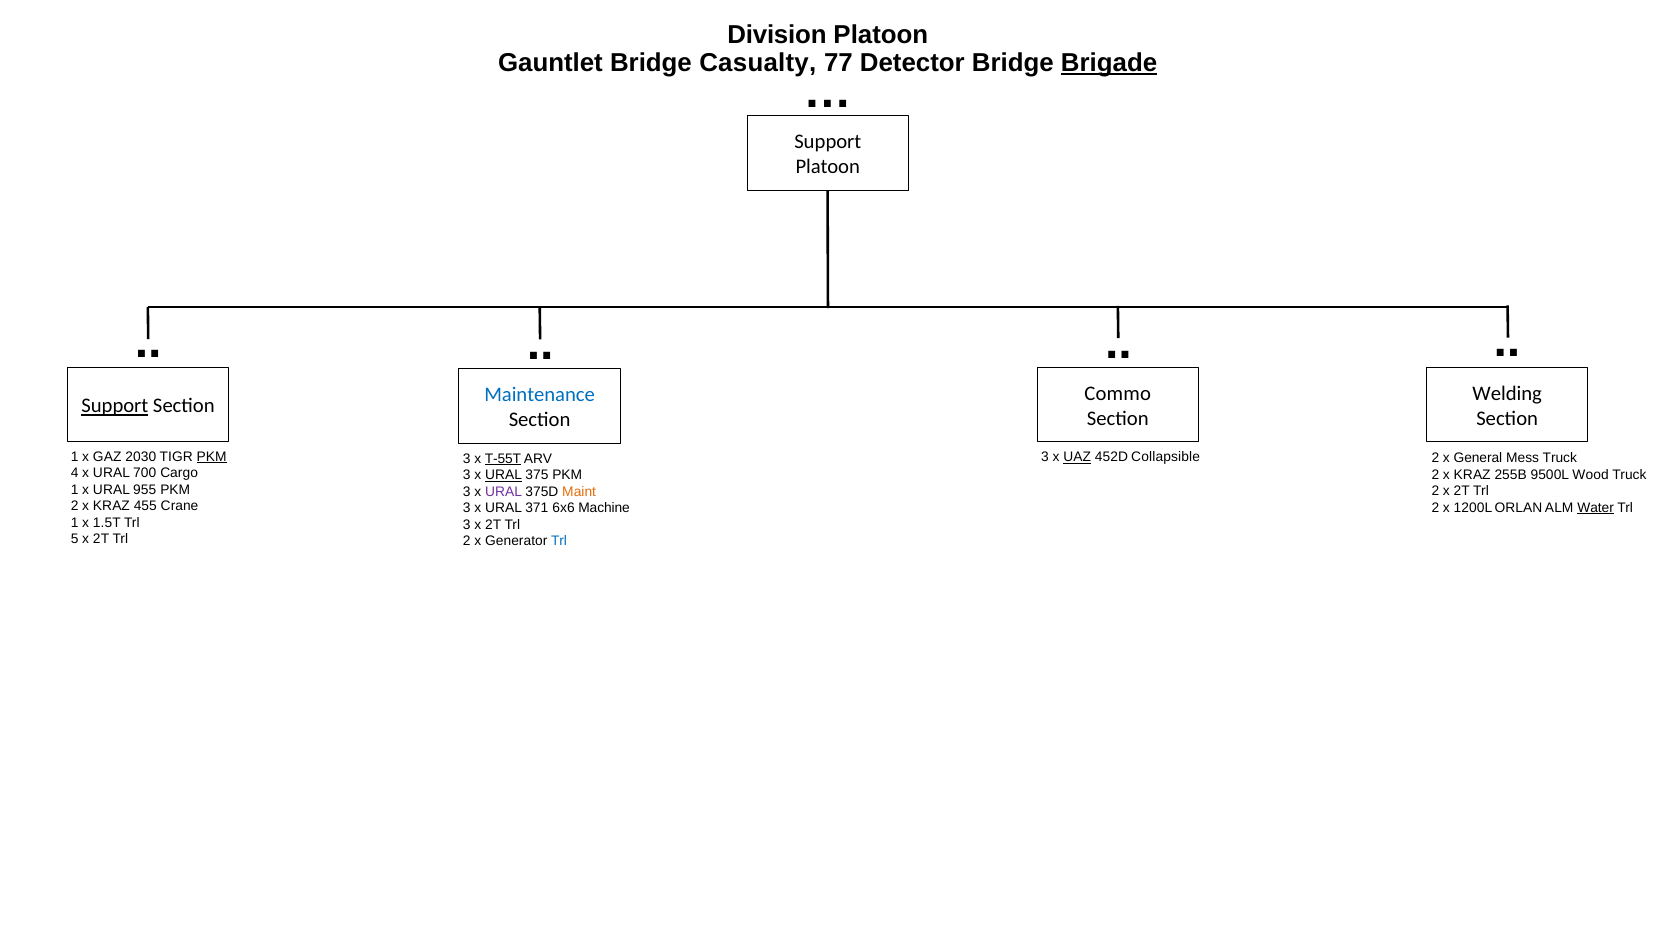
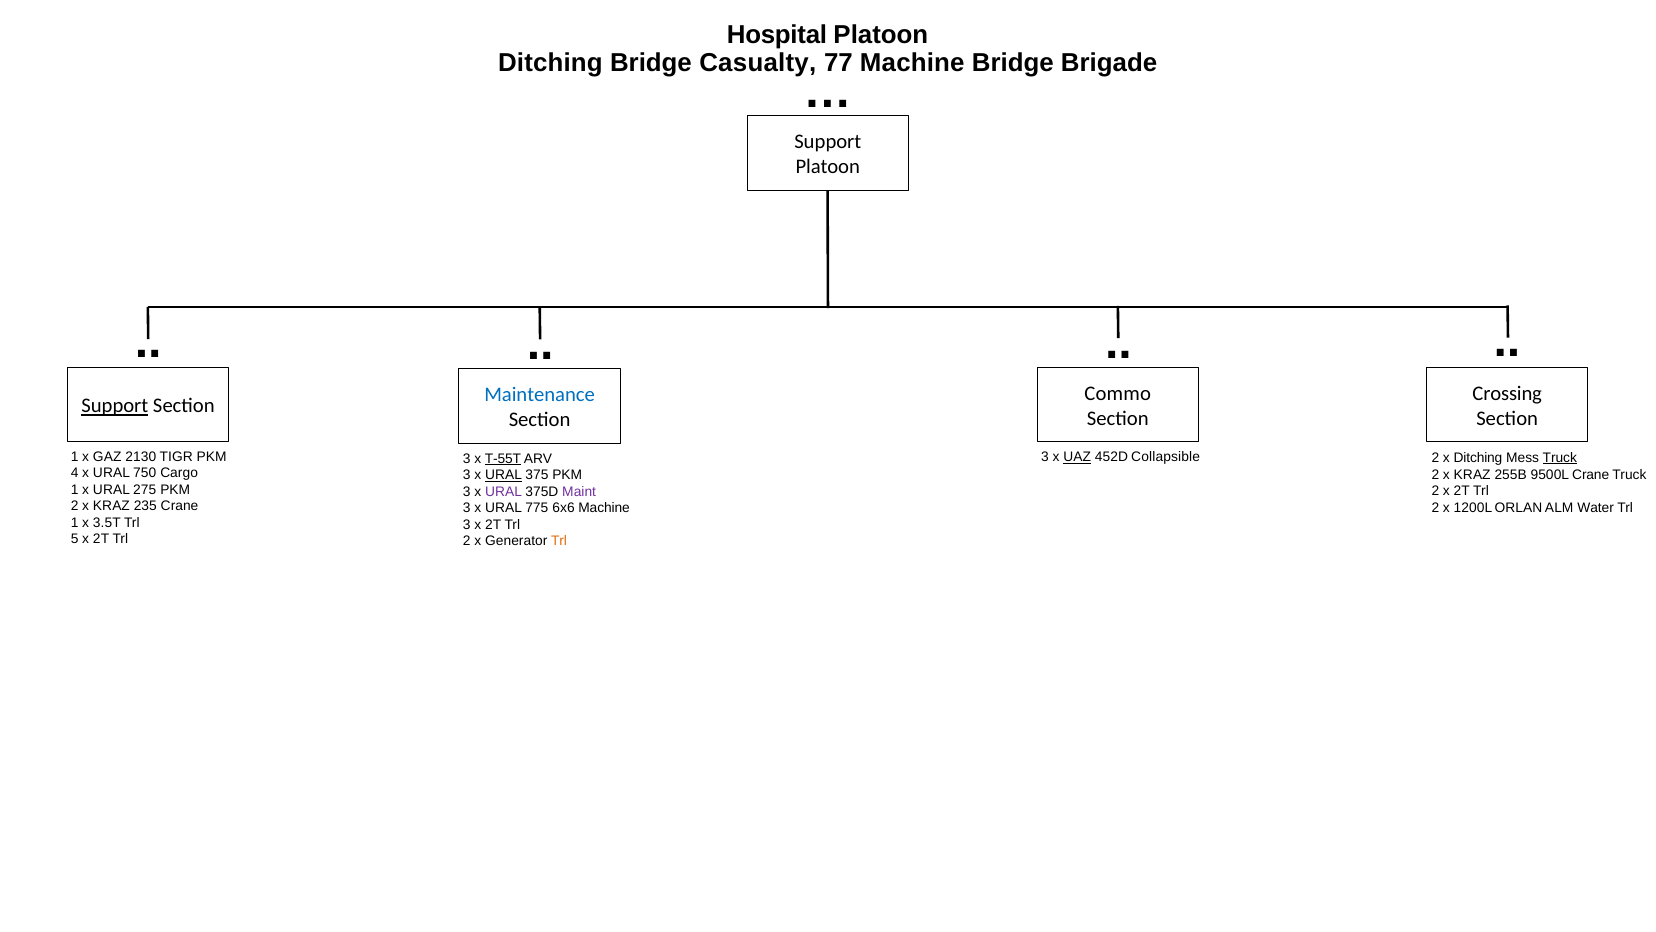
Division: Division -> Hospital (777, 35)
Gauntlet: Gauntlet -> Ditching (550, 63)
77 Detector: Detector -> Machine (912, 63)
Brigade underline: present -> none (1109, 63)
Welding: Welding -> Crossing (1507, 393)
2030: 2030 -> 2130 (141, 457)
PKM underline: present -> none (212, 457)
x General: General -> Ditching (1478, 458)
Truck underline: none -> present (1560, 458)
700: 700 -> 750 (145, 473)
9500L Wood: Wood -> Crane (1591, 474)
955: 955 -> 275 (145, 490)
Maint colour: orange -> purple (579, 491)
455: 455 -> 235 (145, 506)
Water underline: present -> none (1596, 507)
371: 371 -> 775 (537, 508)
1.5T: 1.5T -> 3.5T (107, 523)
Trl colour: blue -> orange (559, 541)
